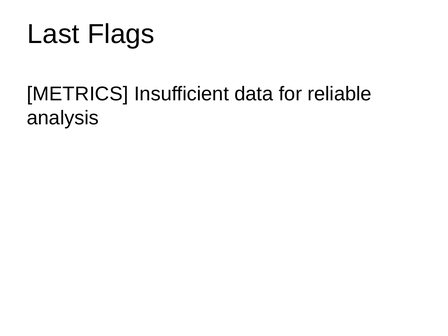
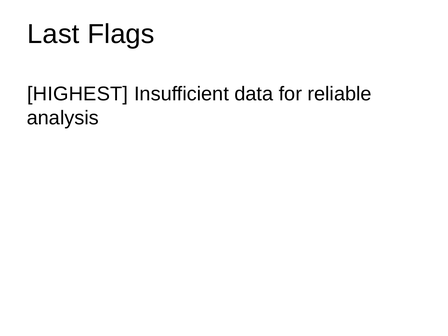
METRICS: METRICS -> HIGHEST (78, 94)
